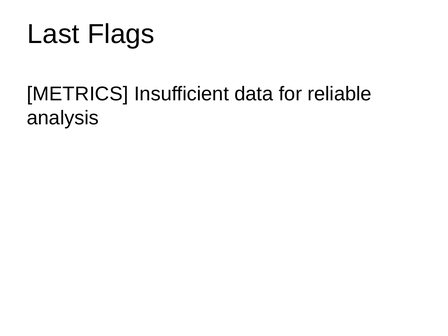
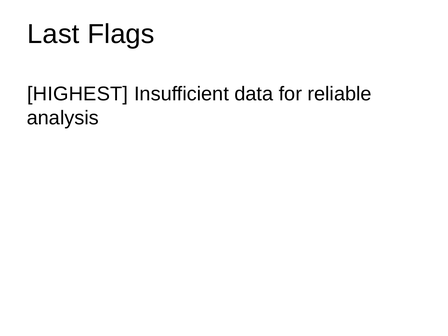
METRICS: METRICS -> HIGHEST (78, 94)
